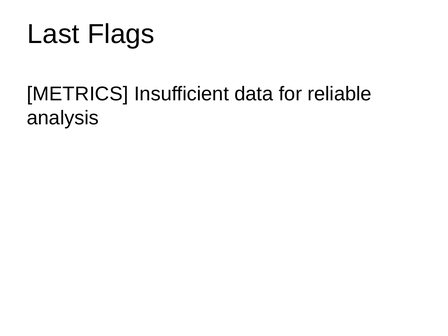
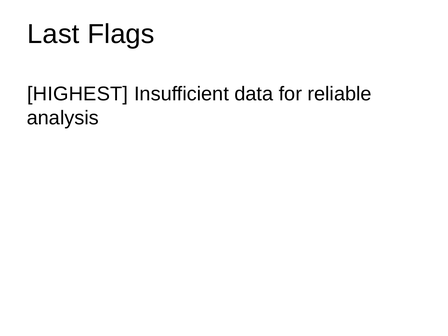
METRICS: METRICS -> HIGHEST (78, 94)
